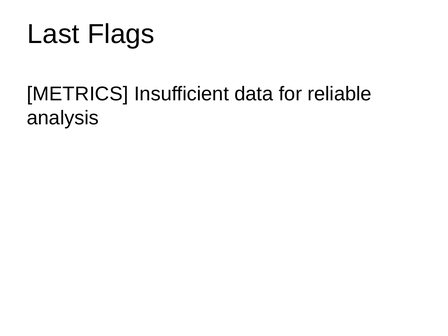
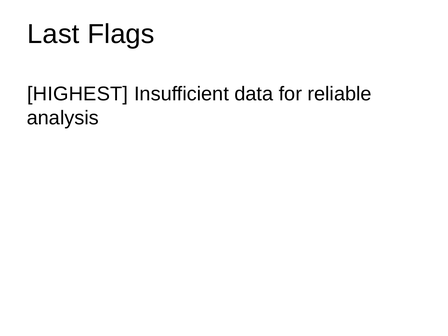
METRICS: METRICS -> HIGHEST (78, 94)
